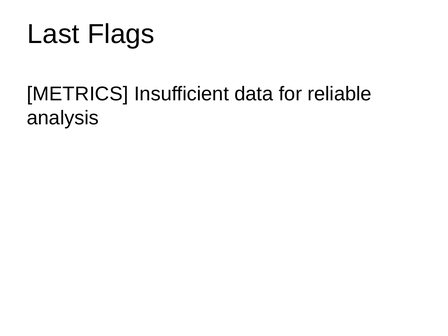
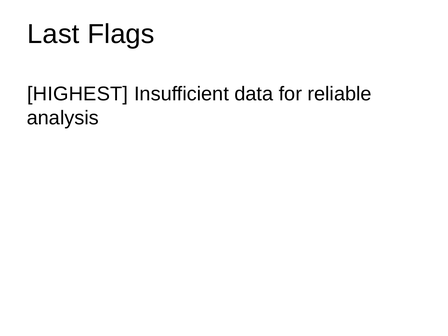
METRICS: METRICS -> HIGHEST (78, 94)
